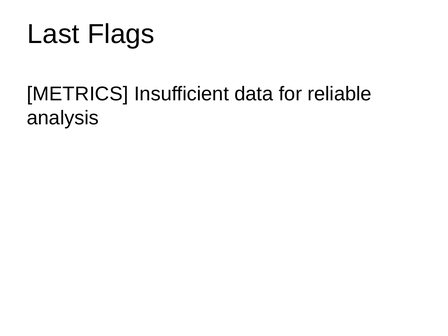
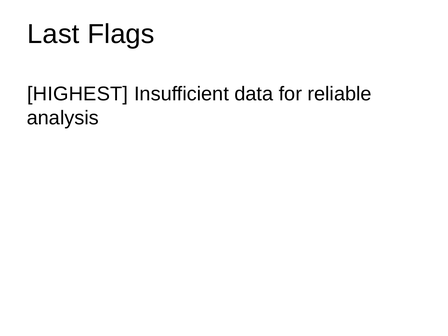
METRICS: METRICS -> HIGHEST (78, 94)
